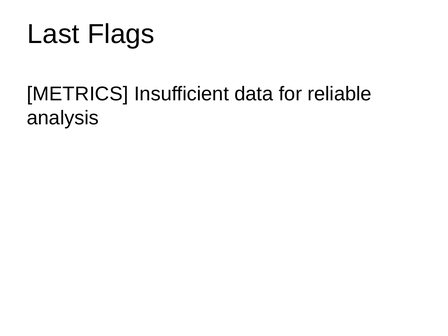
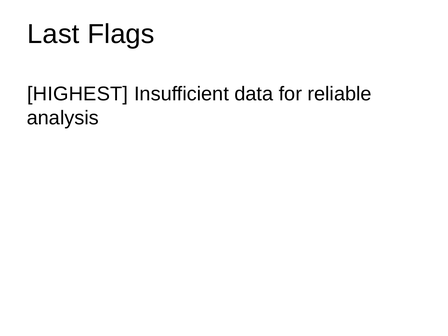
METRICS: METRICS -> HIGHEST (78, 94)
